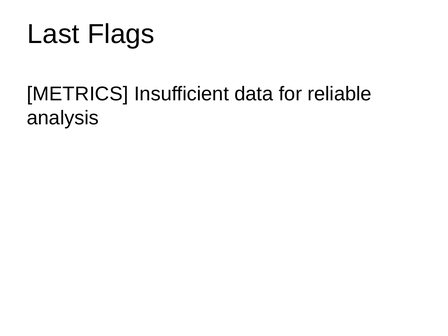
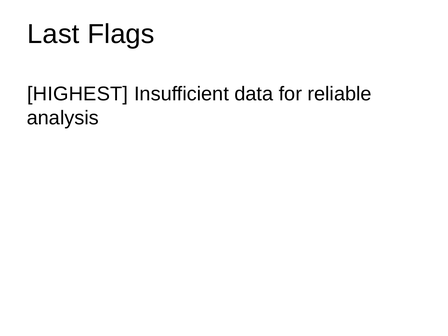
METRICS: METRICS -> HIGHEST (78, 94)
